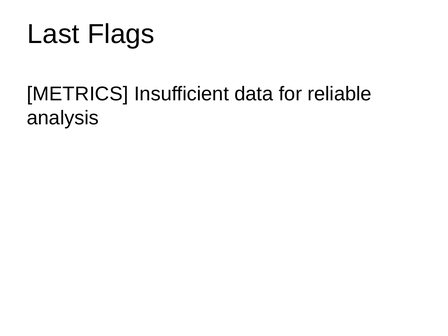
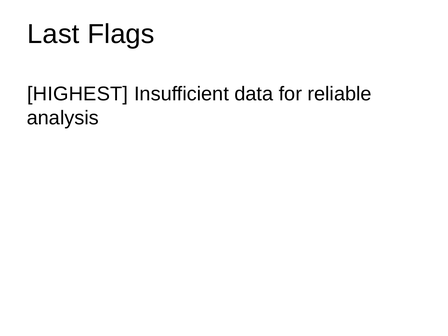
METRICS: METRICS -> HIGHEST (78, 94)
